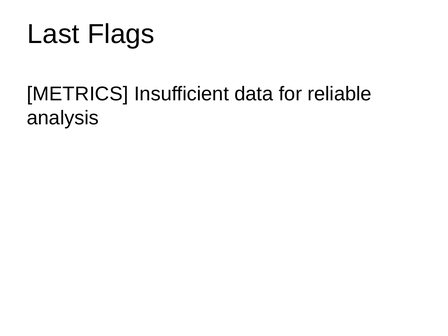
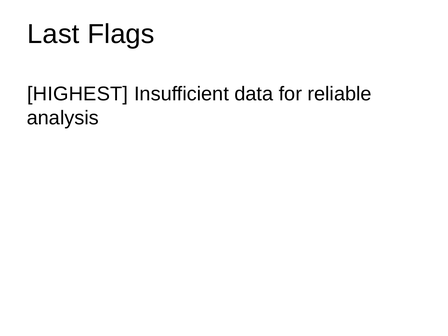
METRICS: METRICS -> HIGHEST (78, 94)
